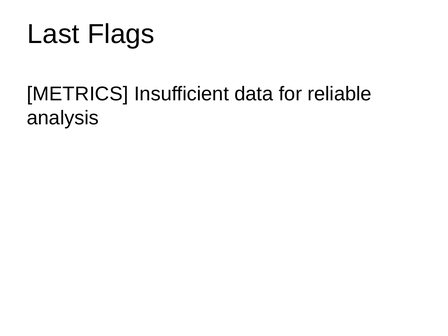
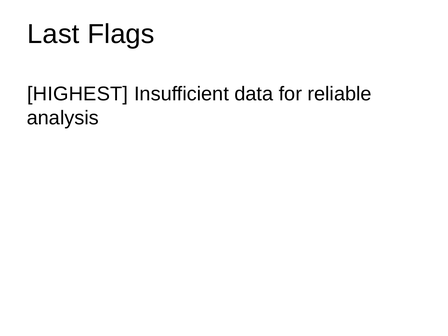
METRICS: METRICS -> HIGHEST (78, 94)
